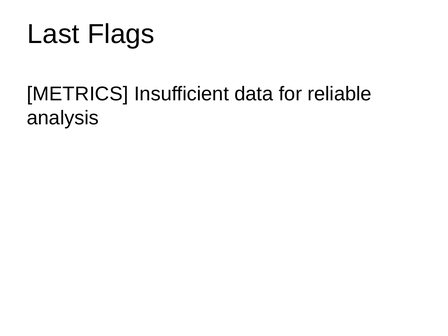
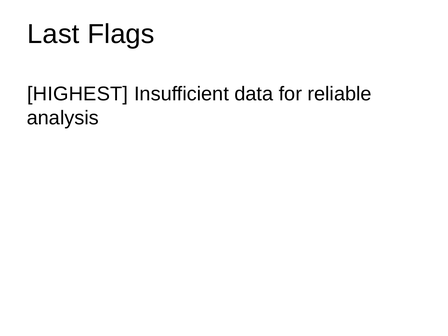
METRICS: METRICS -> HIGHEST (78, 94)
